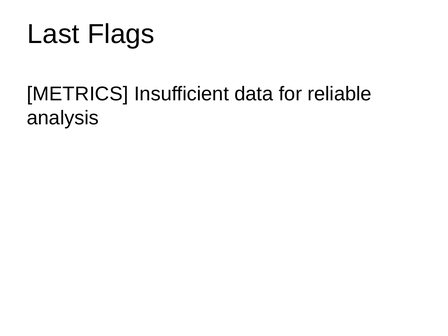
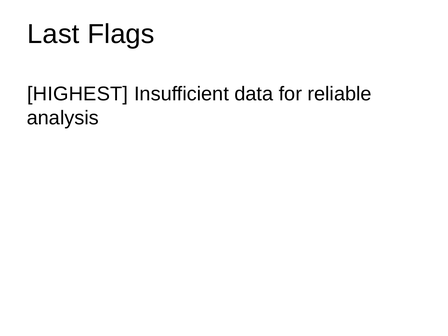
METRICS: METRICS -> HIGHEST (78, 94)
